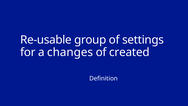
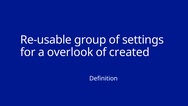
changes: changes -> overlook (70, 52)
